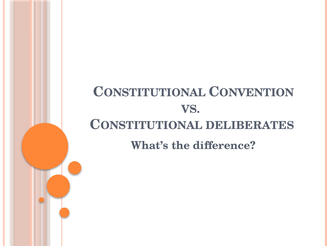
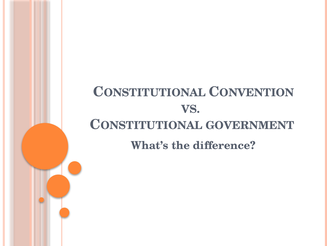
DELIBERATES: DELIBERATES -> GOVERNMENT (250, 125)
